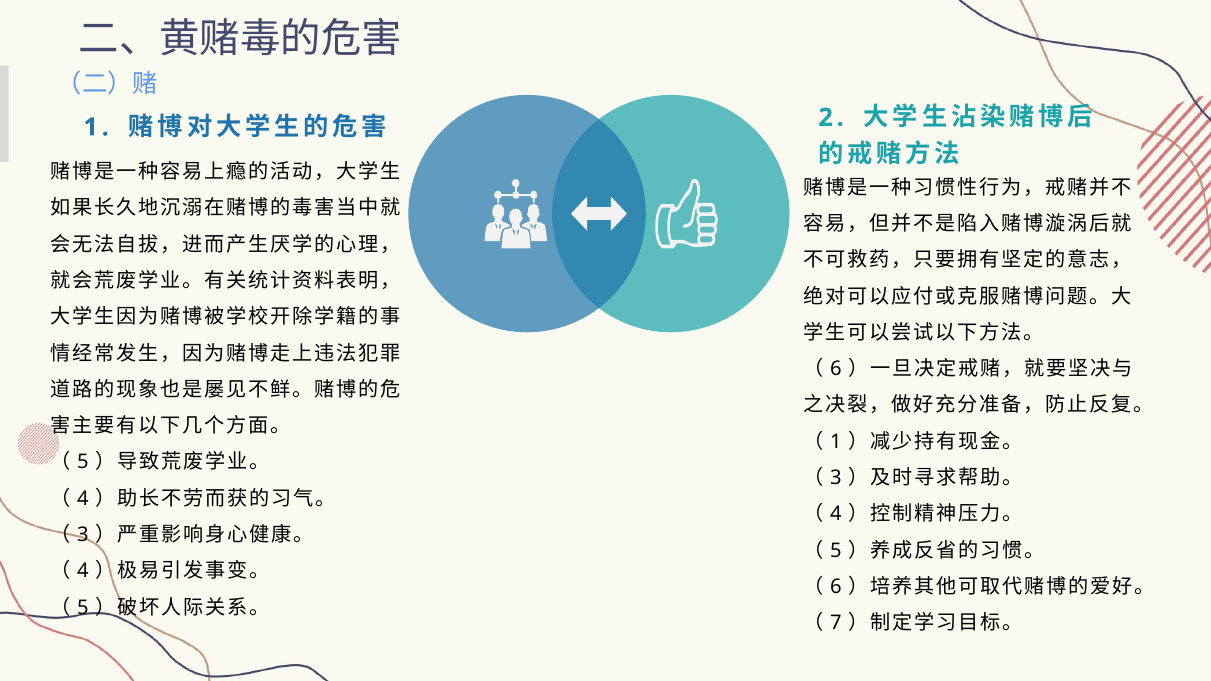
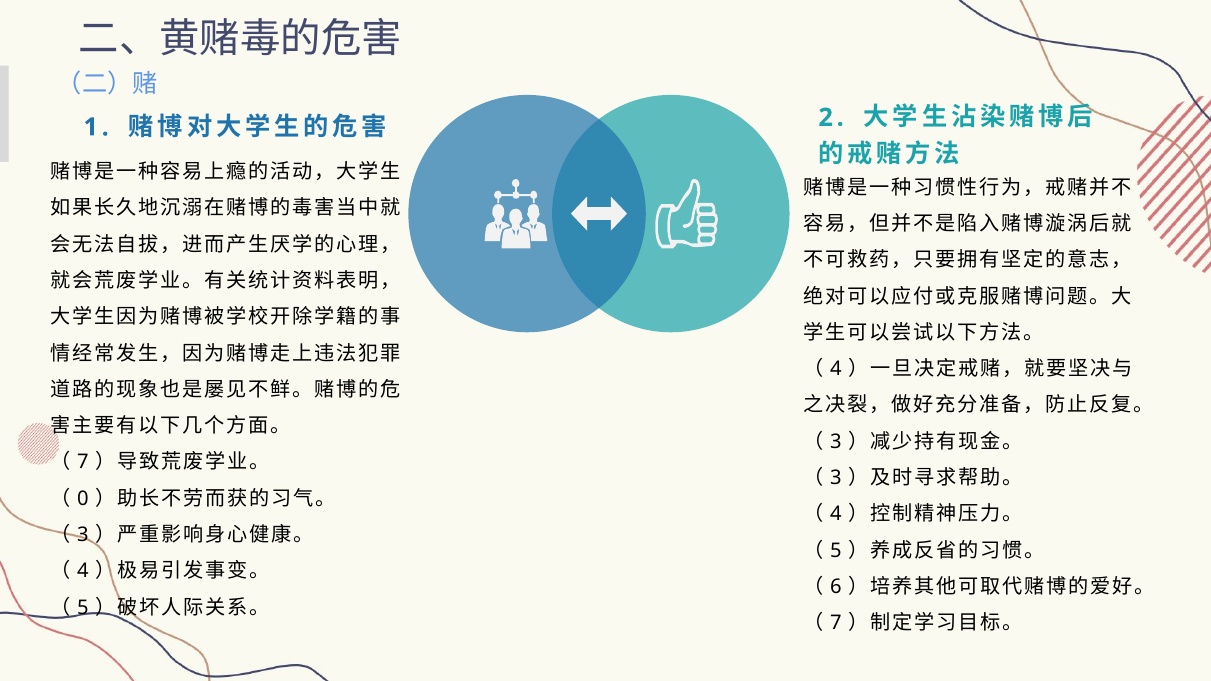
6: 6 -> 4 (836, 369)
1: 1 -> 3 (836, 442)
5: 5 -> 7 (83, 462)
4: 4 -> 0 (83, 499)
